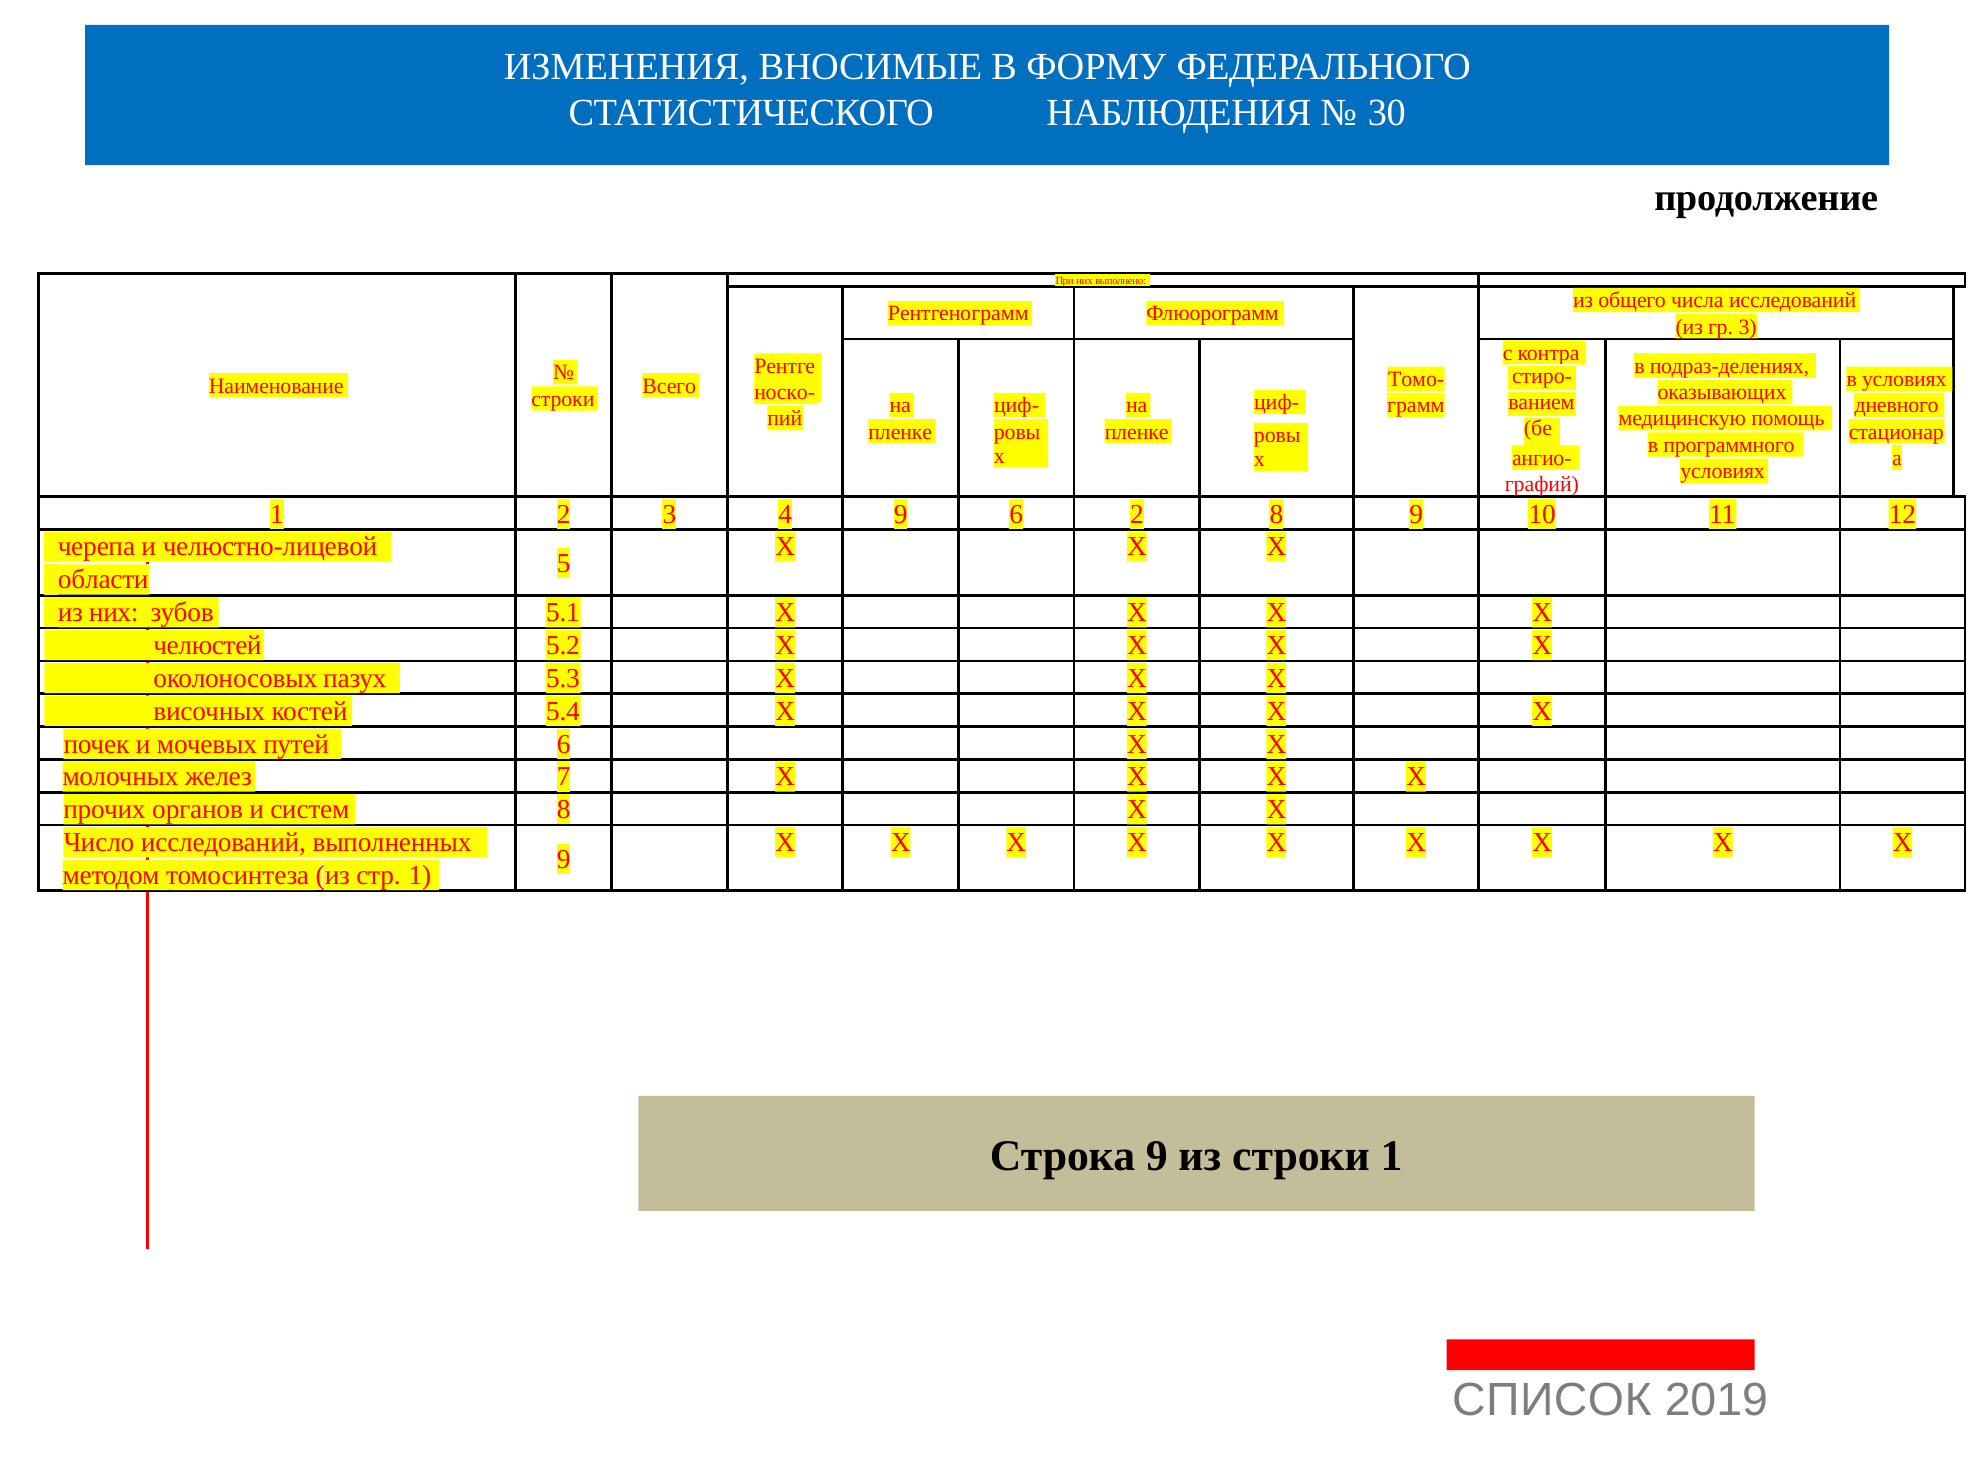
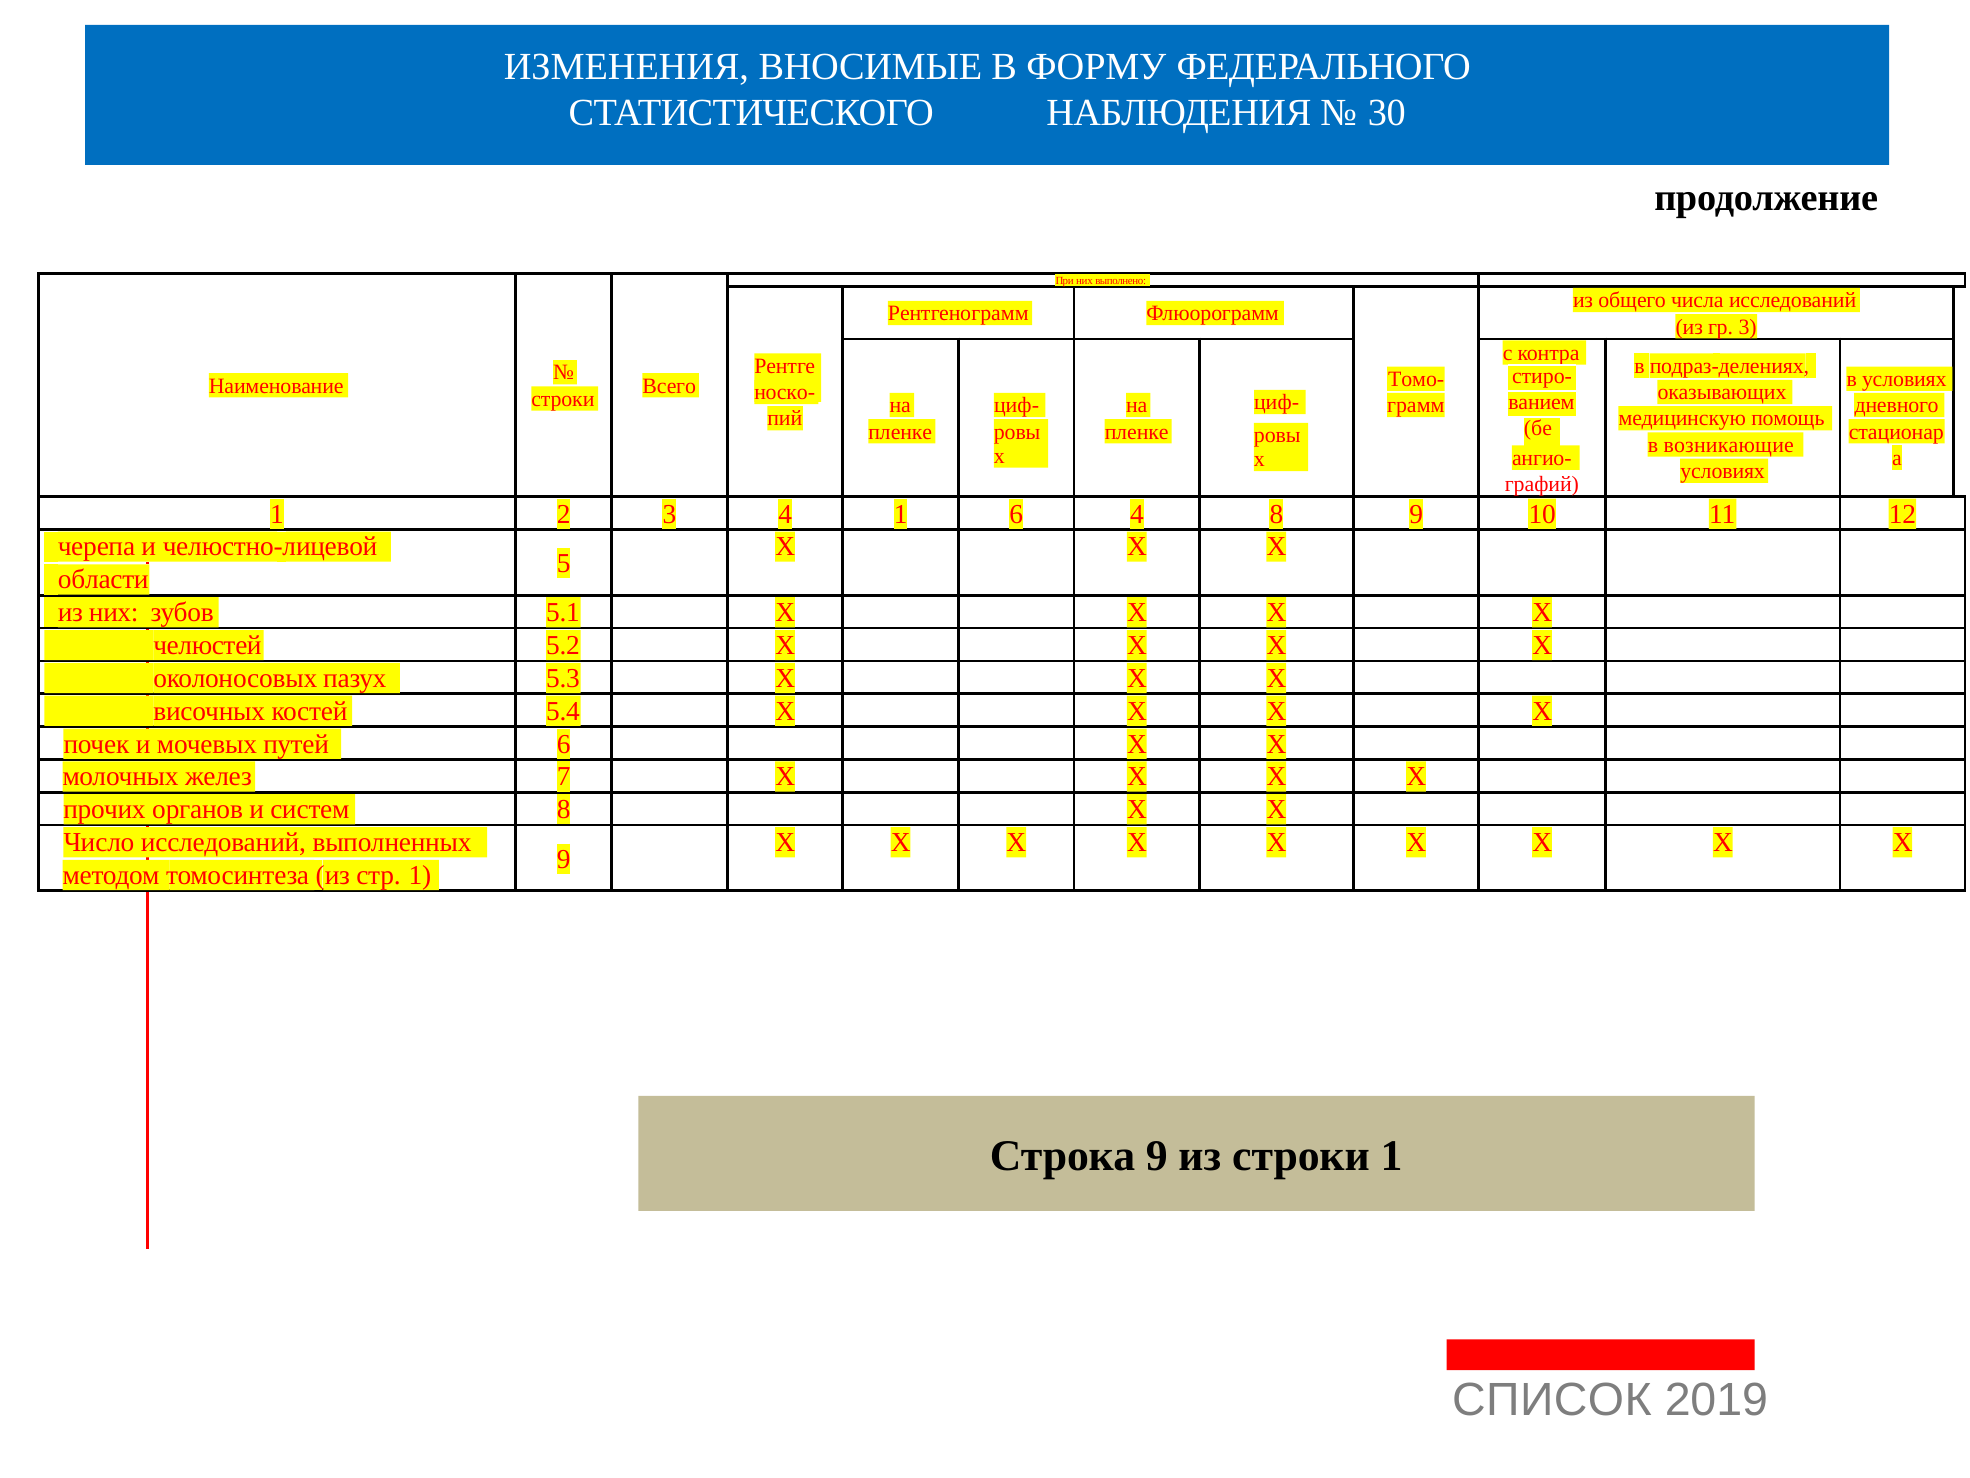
программного: программного -> возникающие (1729, 445)
4 9: 9 -> 1 (901, 514)
6 2: 2 -> 4 (1137, 514)
